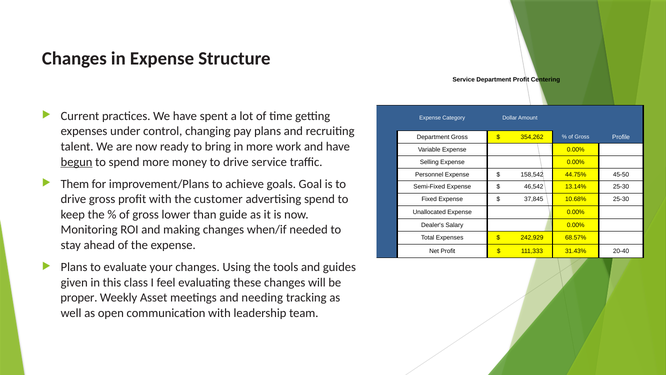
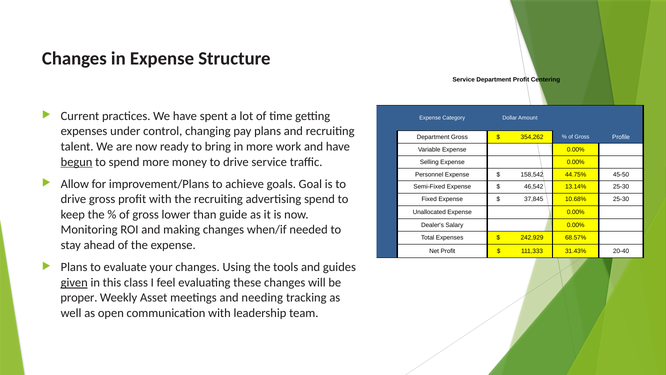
Them: Them -> Allow (75, 184)
the customer: customer -> recruiting (218, 199)
given underline: none -> present (74, 282)
